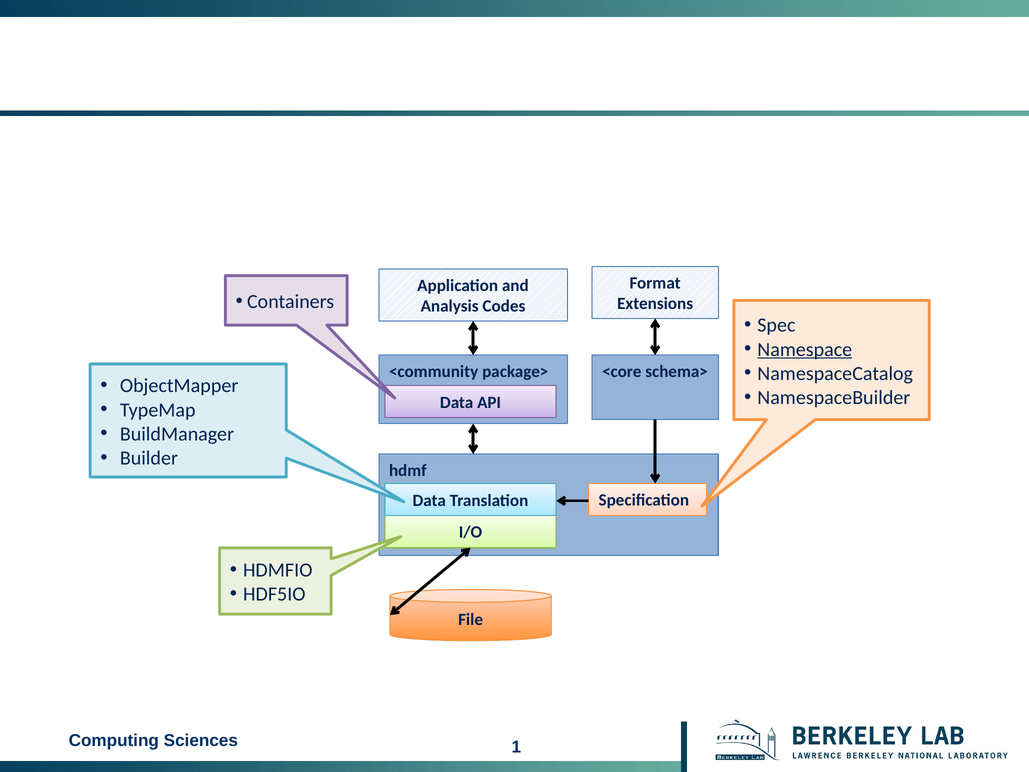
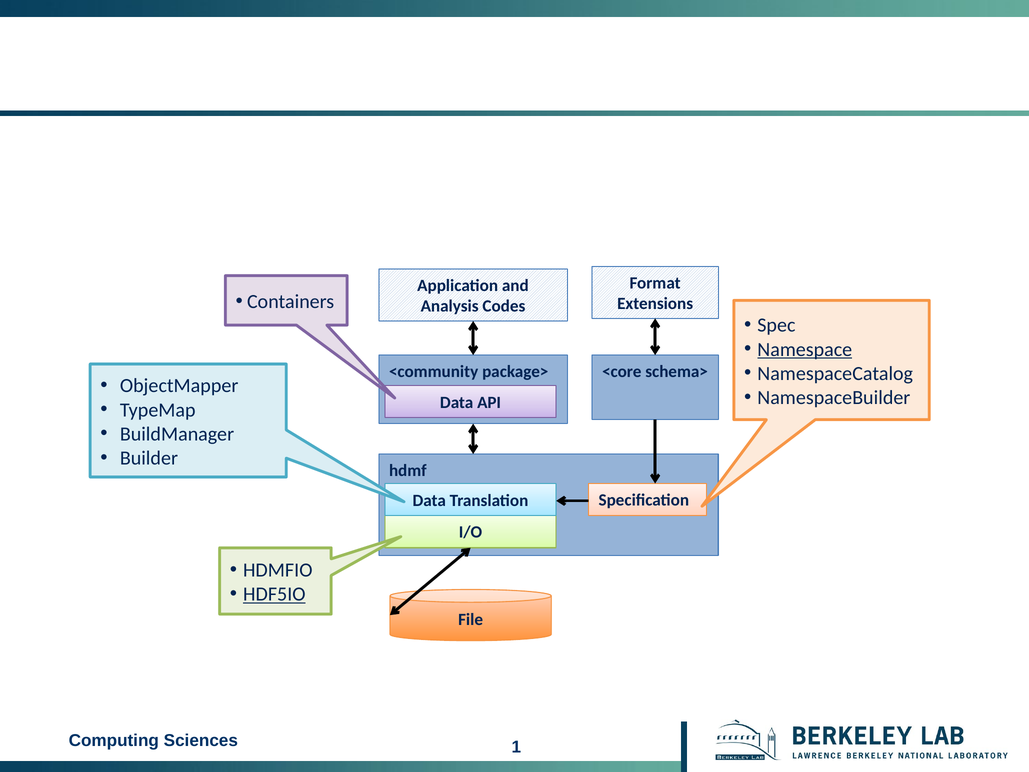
HDF5IO underline: none -> present (274, 594)
